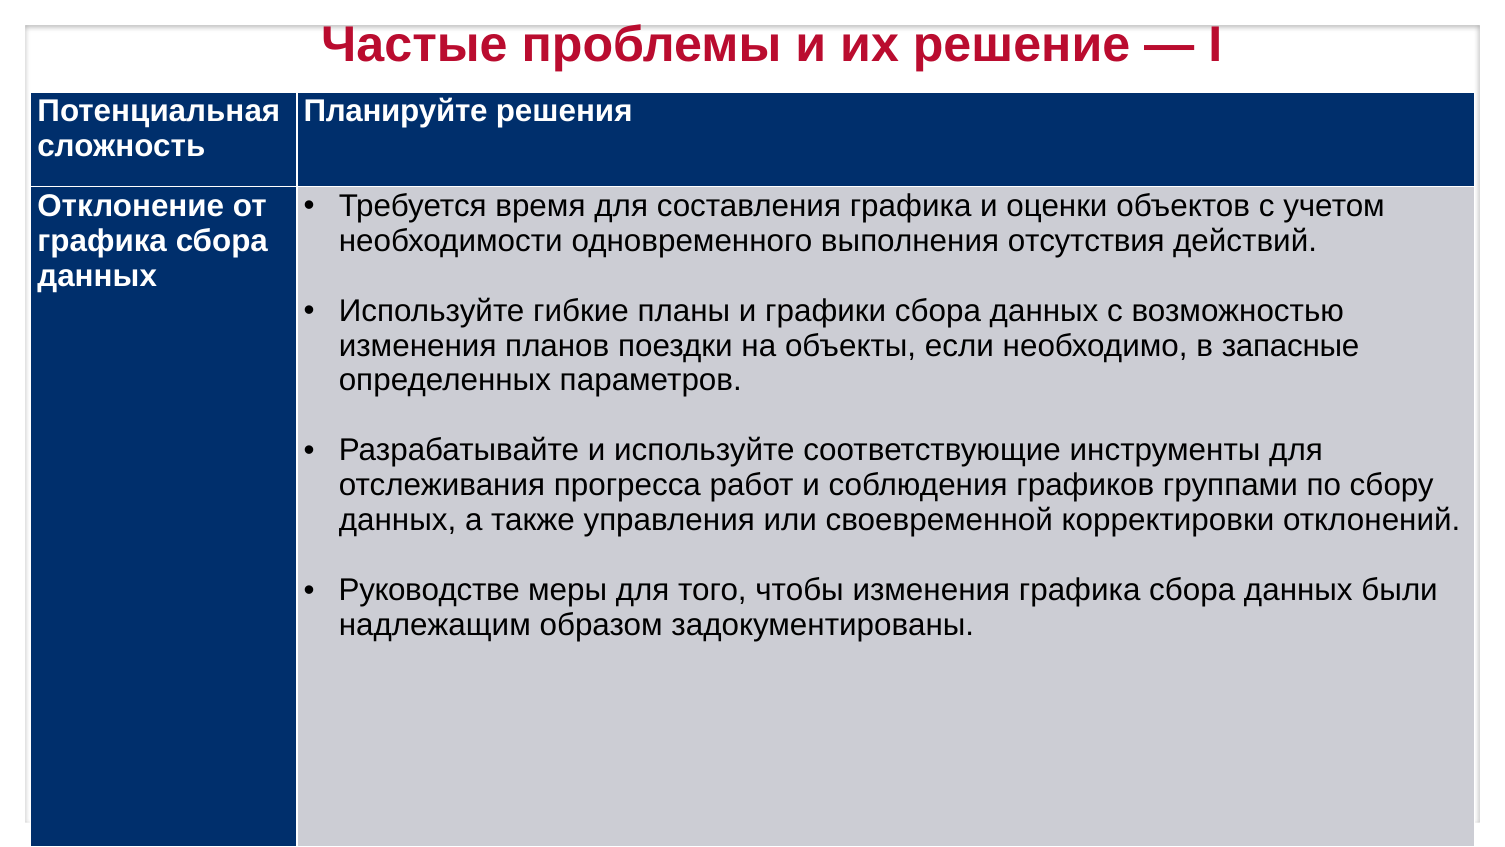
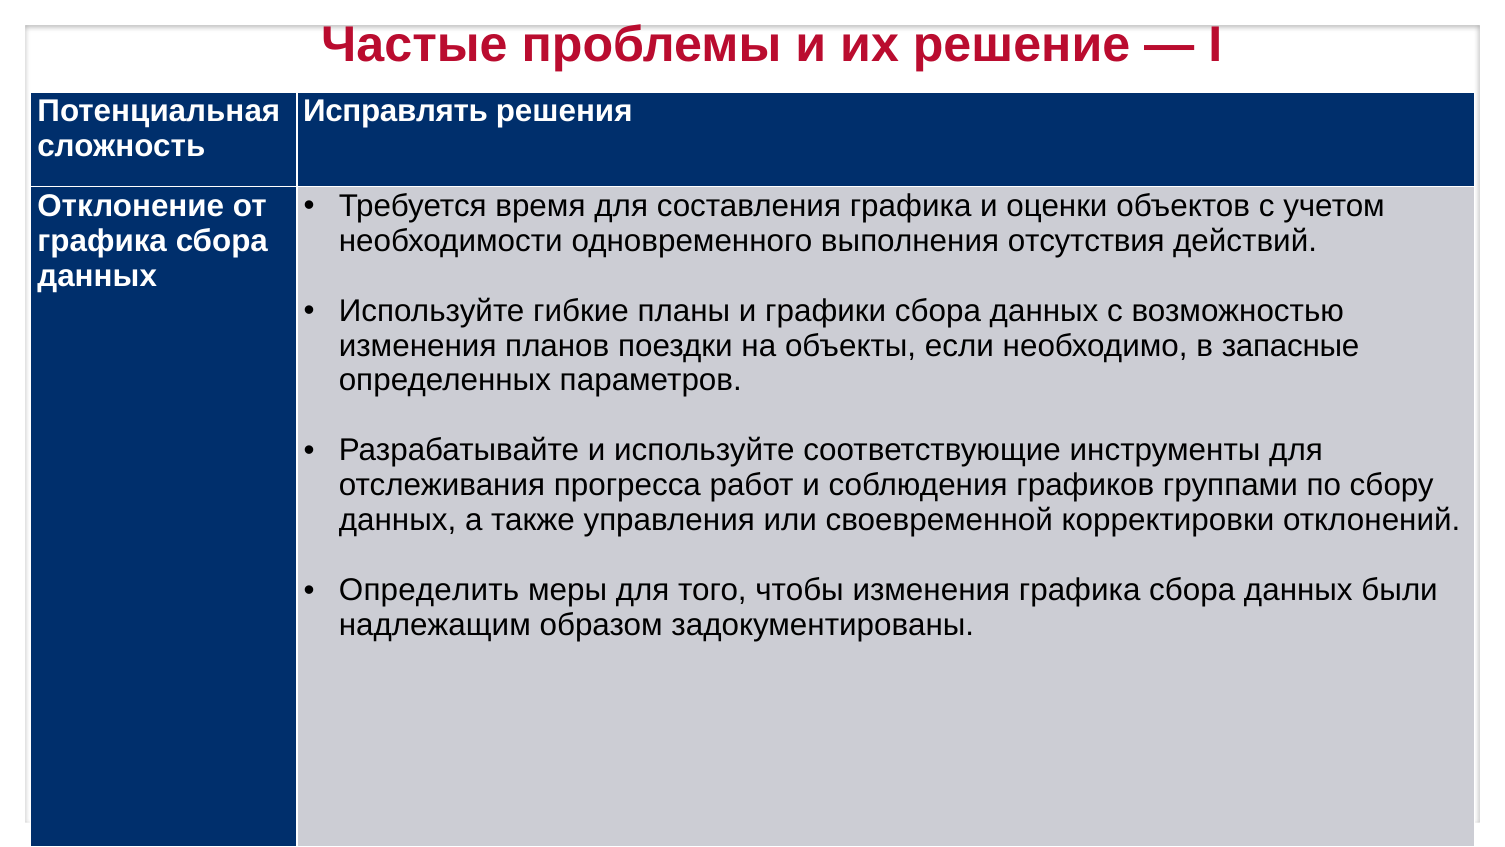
Планируйте: Планируйте -> Исправлять (396, 111)
Руководстве: Руководстве -> Определить (429, 590)
